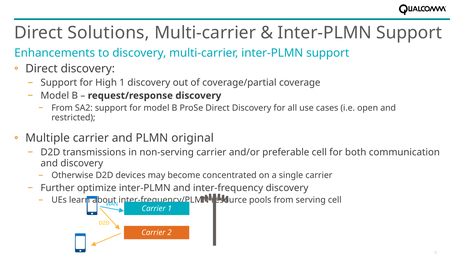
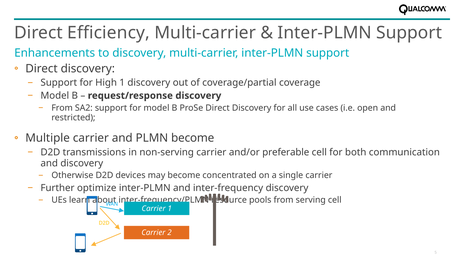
Solutions: Solutions -> Efficiency (109, 33)
PLMN original: original -> become (193, 138)
